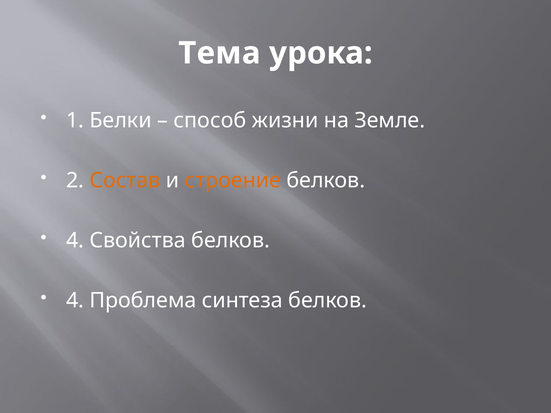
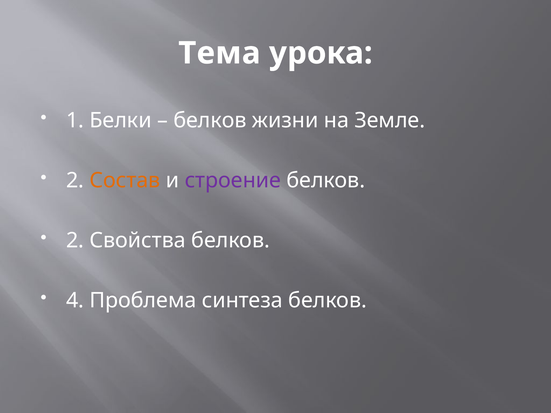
способ: способ -> белков (210, 120)
строение colour: orange -> purple (233, 180)
4: 4 -> 2 (75, 240)
